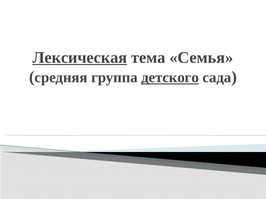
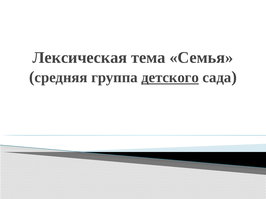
Лексическая underline: present -> none (80, 58)
